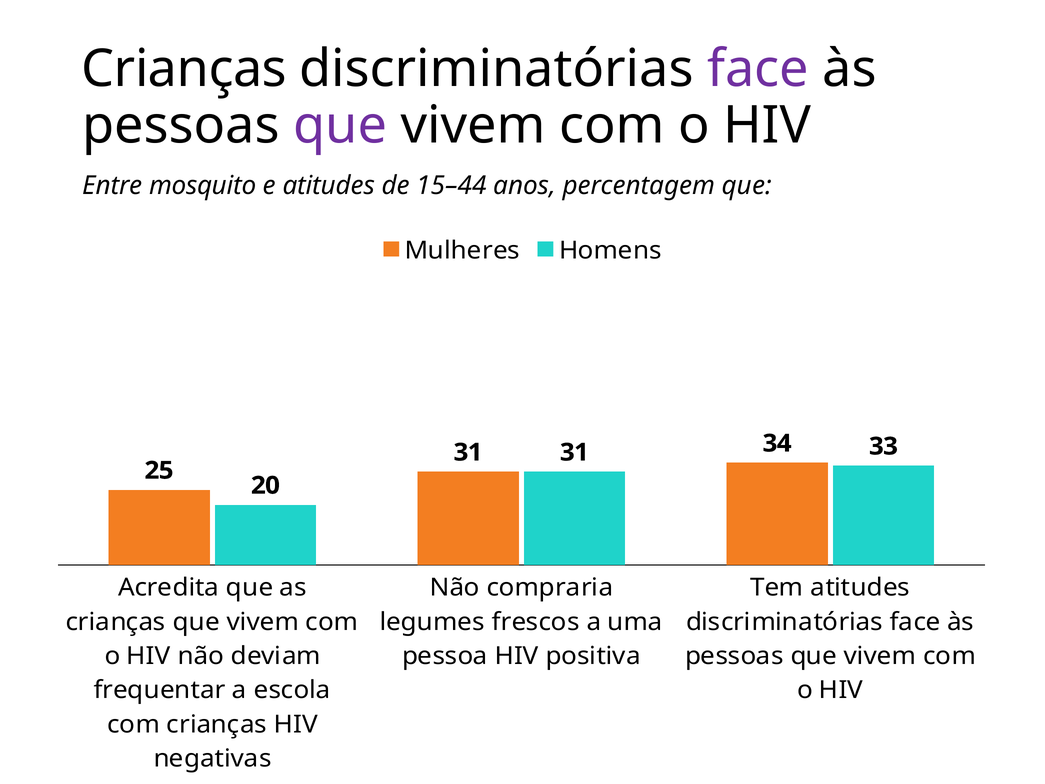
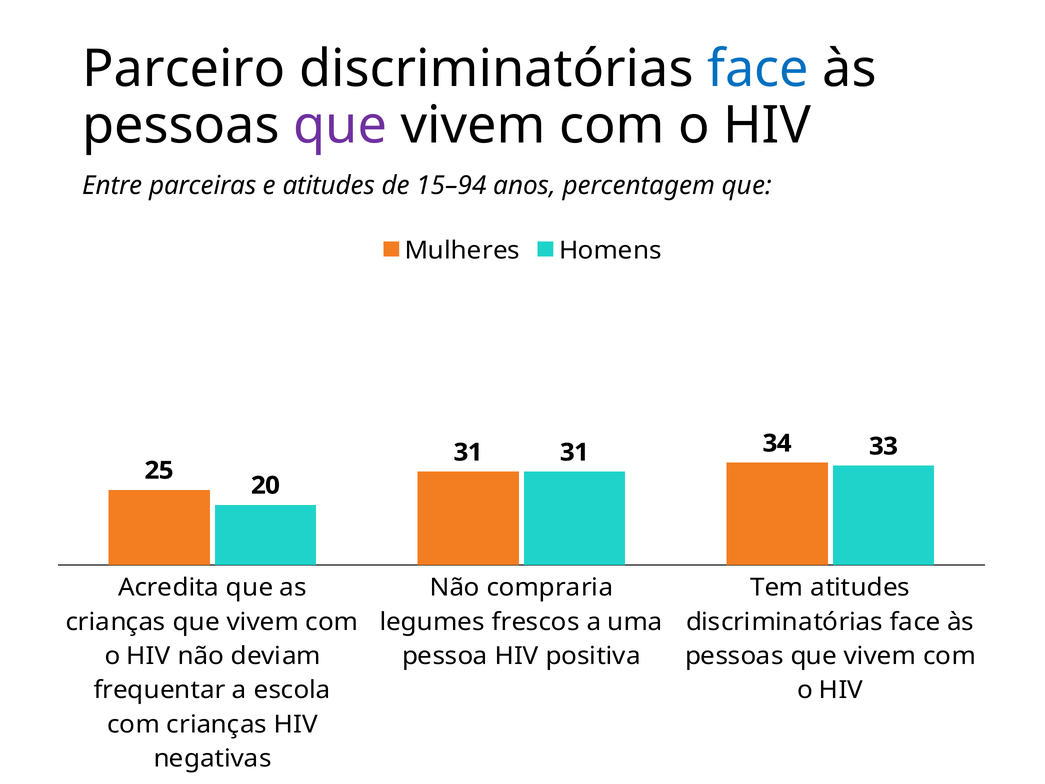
Crianças: Crianças -> Parceiro (184, 69)
face colour: purple -> blue (758, 69)
mosquito: mosquito -> parceiras (203, 186)
15–44: 15–44 -> 15–94 (451, 186)
